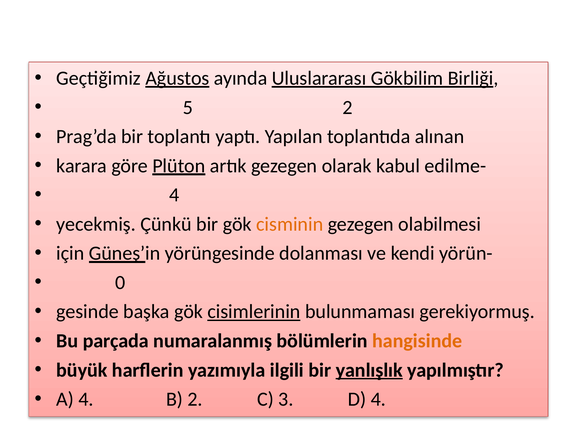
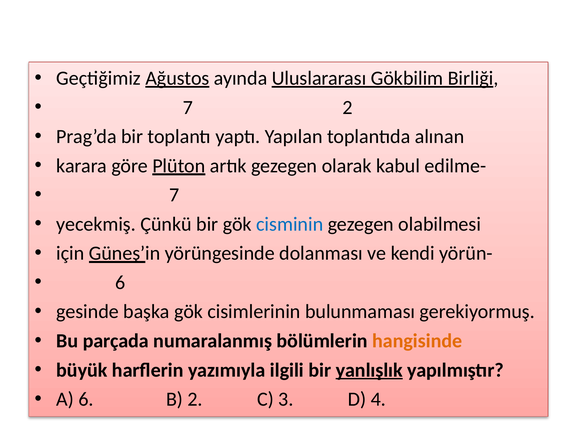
5: 5 -> 7 (188, 107)
4: 4 -> 7 (174, 195)
cisminin colour: orange -> blue (290, 224)
0: 0 -> 6 (120, 282)
cisimlerinin underline: present -> none (254, 312)
A 4: 4 -> 6 (86, 399)
